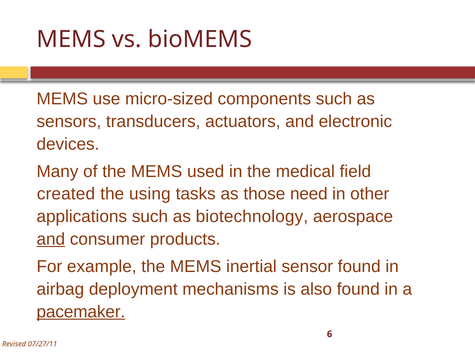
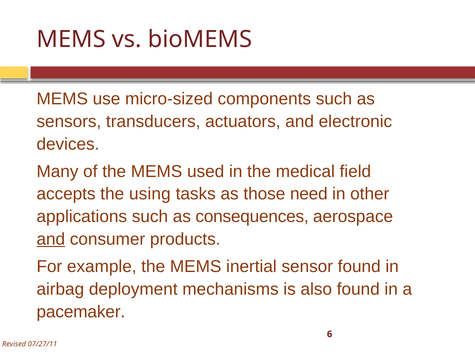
created: created -> accepts (66, 194)
biotechnology: biotechnology -> consequences (252, 217)
pacemaker underline: present -> none (81, 312)
